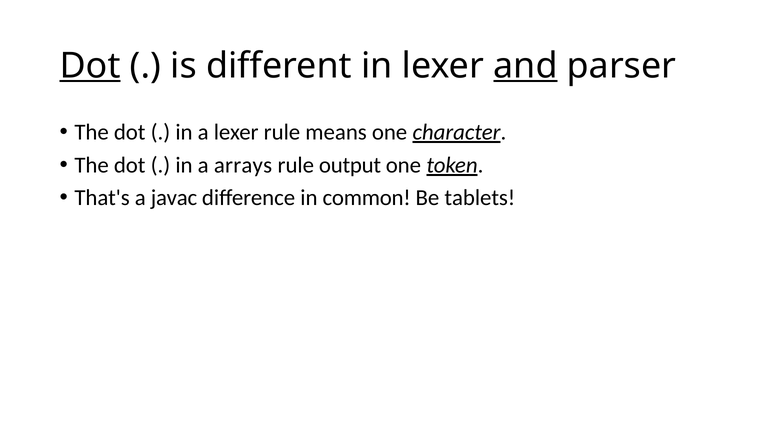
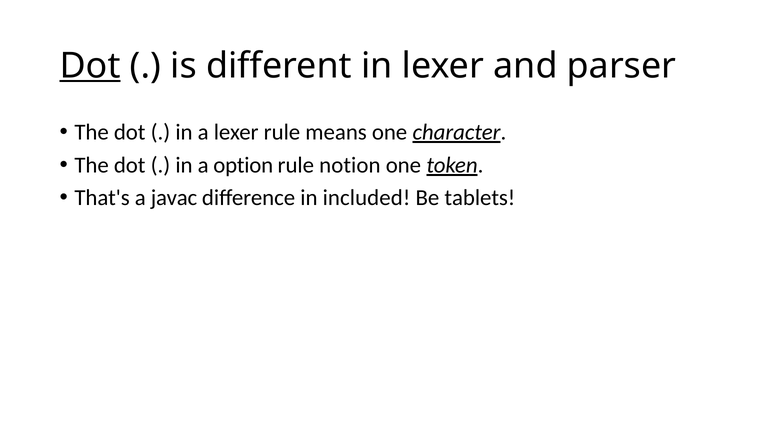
and underline: present -> none (525, 66)
arrays: arrays -> option (243, 165)
output: output -> notion (350, 165)
common: common -> included (366, 198)
